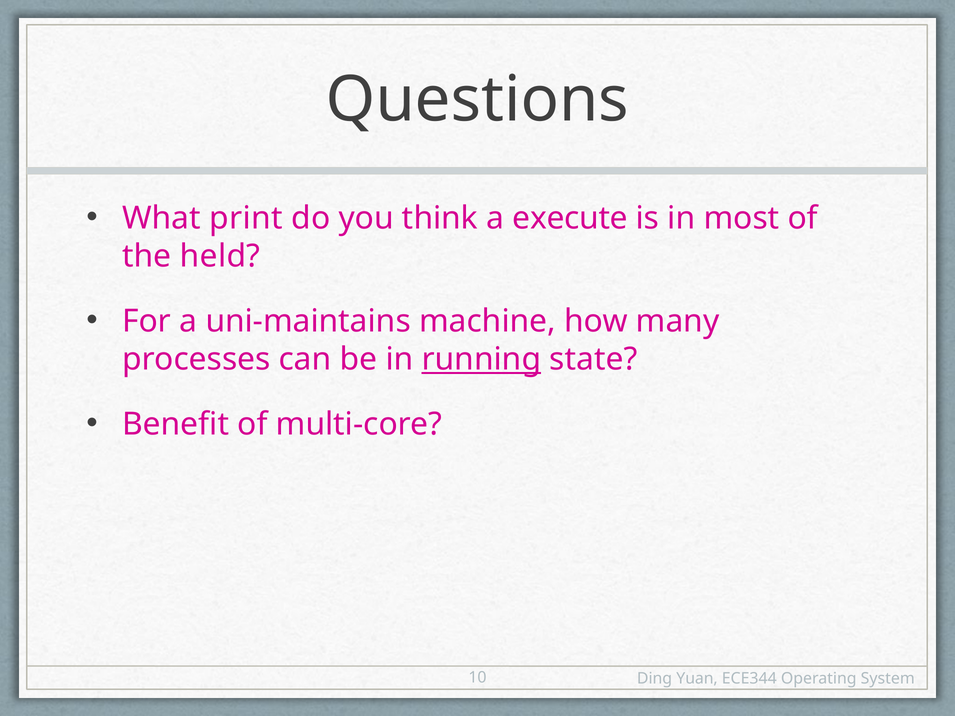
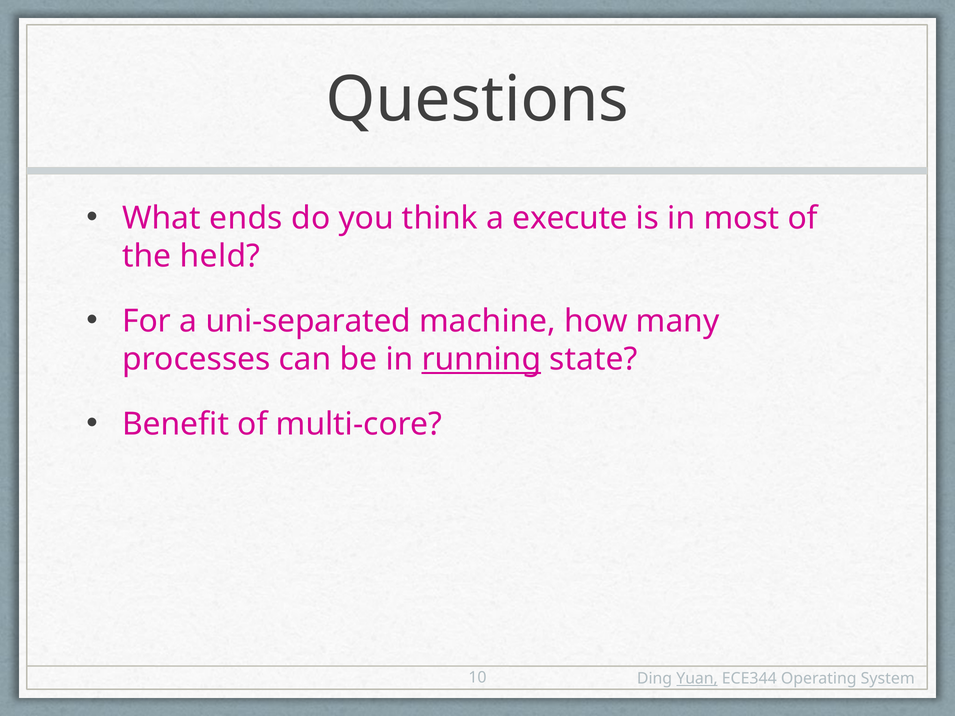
print: print -> ends (246, 218)
uni-maintains: uni-maintains -> uni-separated (308, 321)
Yuan underline: none -> present (697, 679)
